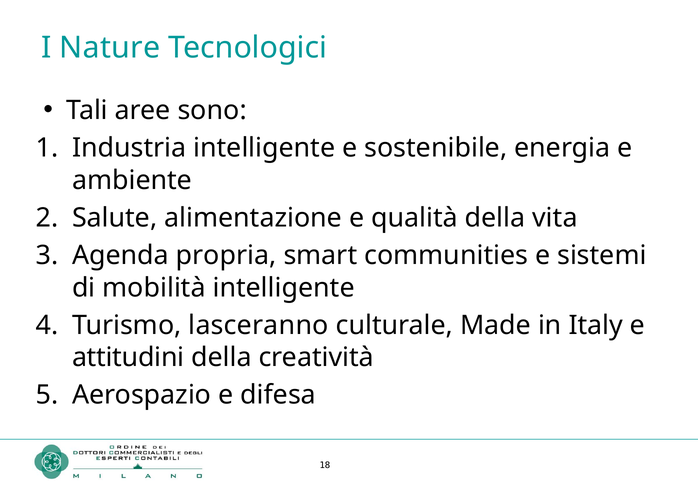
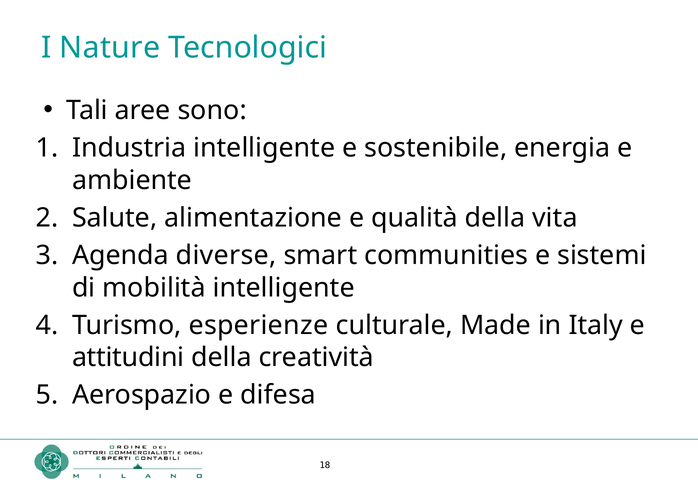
propria: propria -> diverse (226, 256)
lasceranno: lasceranno -> esperienze (258, 325)
